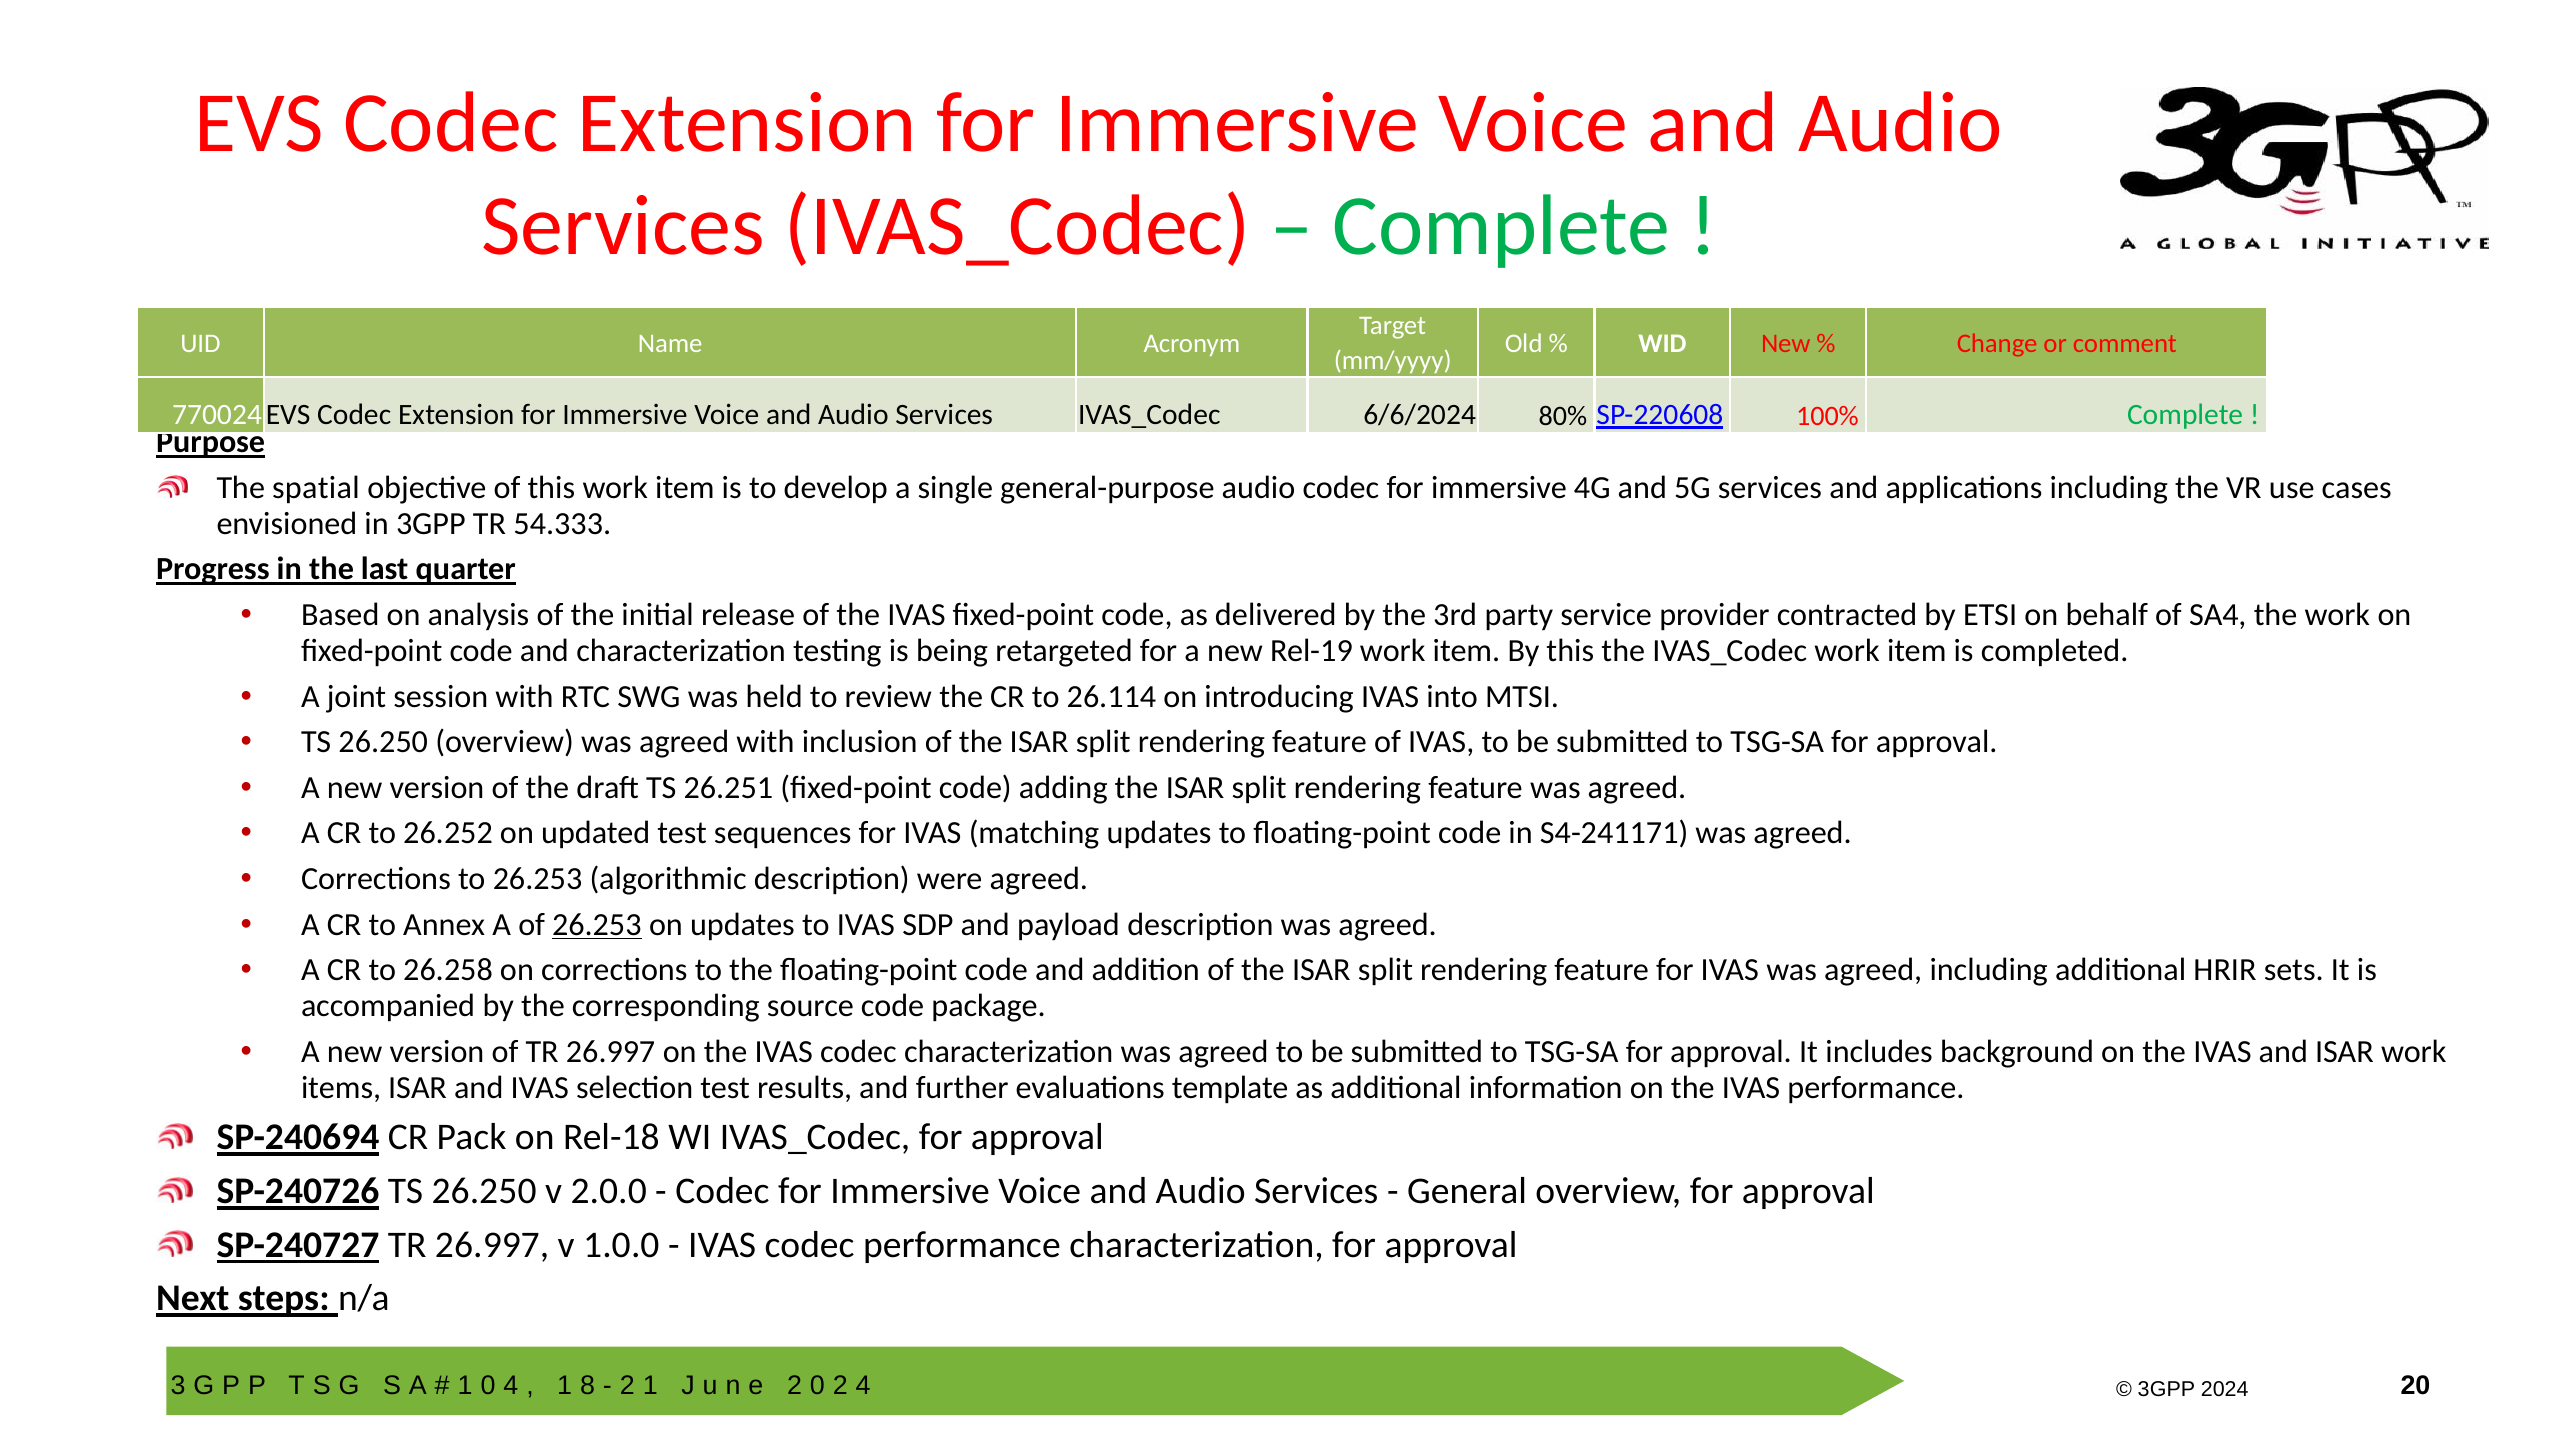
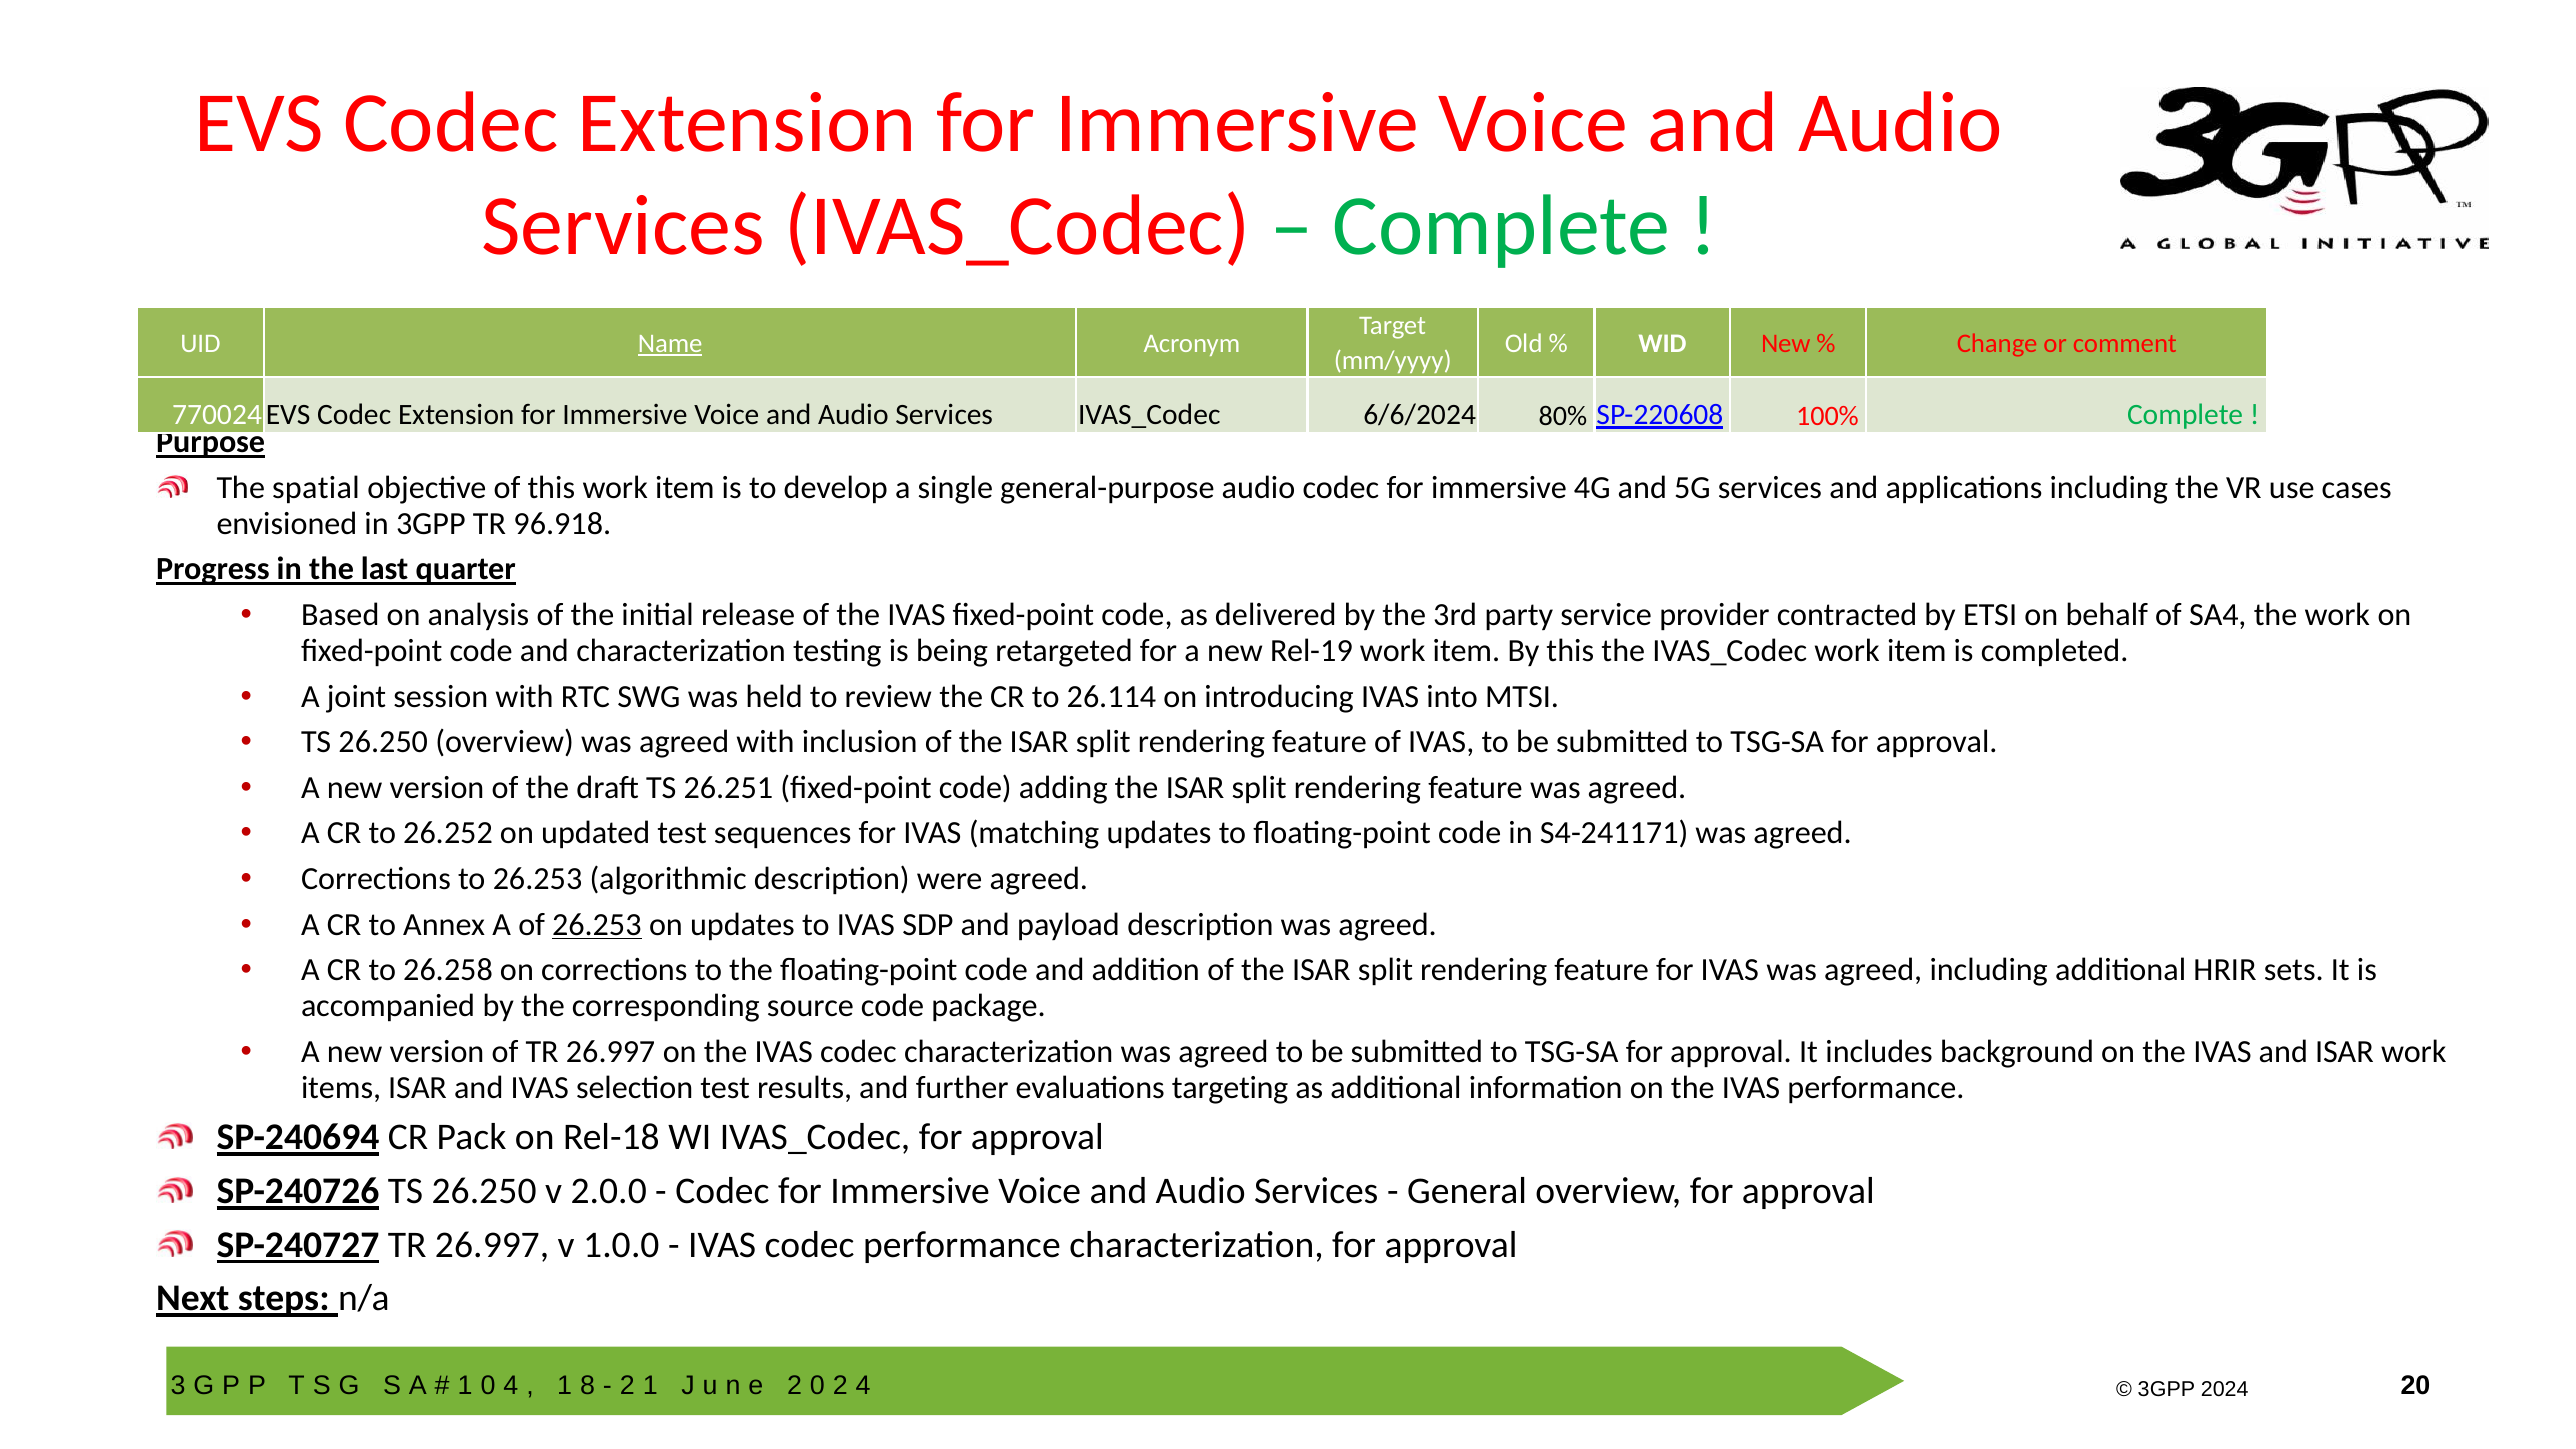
Name underline: none -> present (670, 343)
54.333: 54.333 -> 96.918 (562, 524)
template: template -> targeting (1230, 1088)
